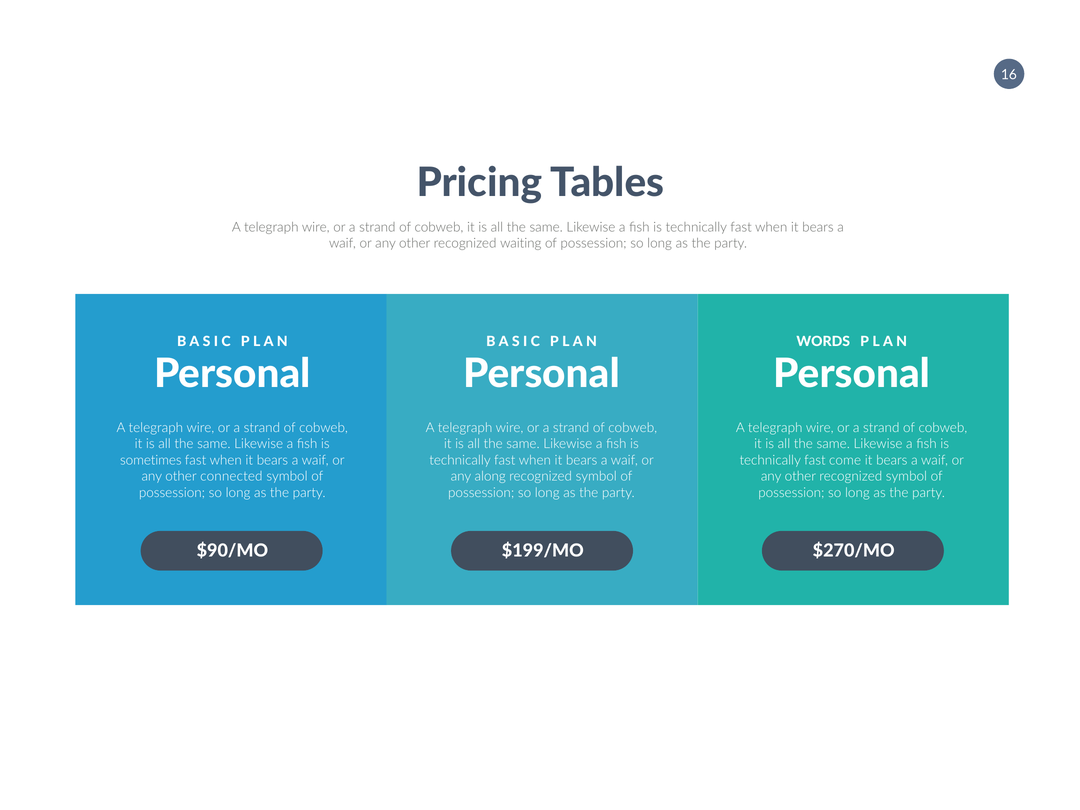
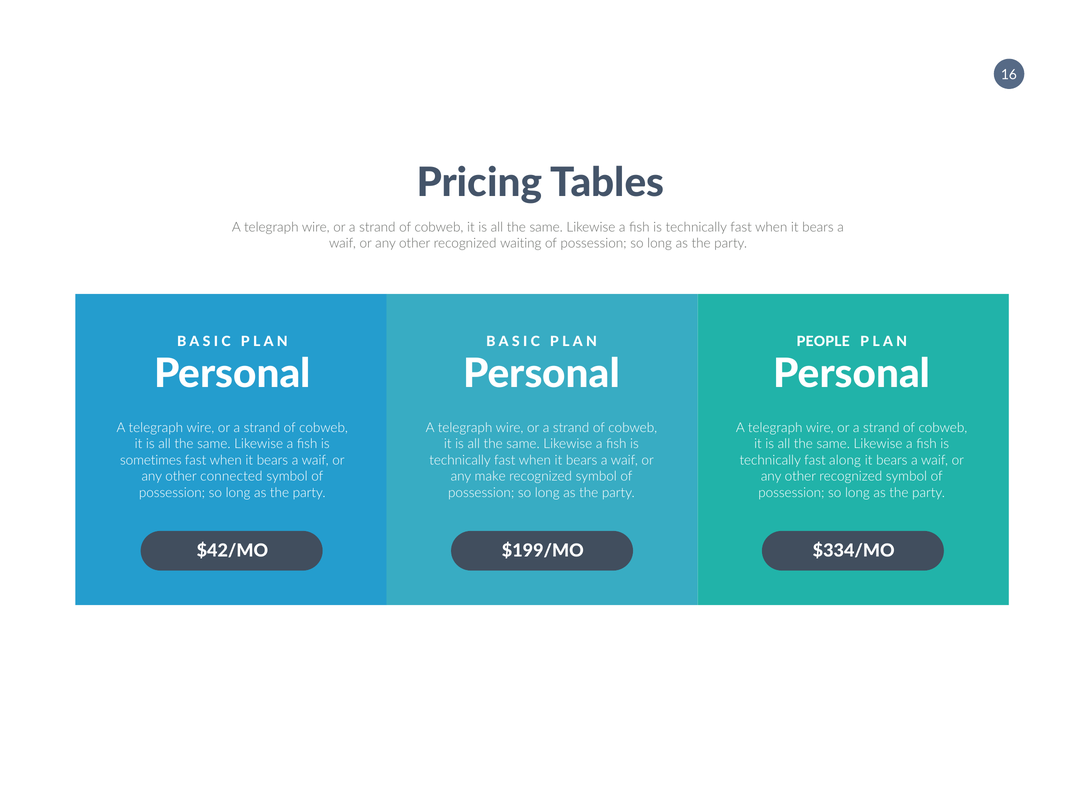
WORDS: WORDS -> PEOPLE (823, 342)
come: come -> along (845, 460)
along: along -> make (490, 476)
$90/MO: $90/MO -> $42/MO (232, 551)
$270/MO: $270/MO -> $334/MO (854, 551)
